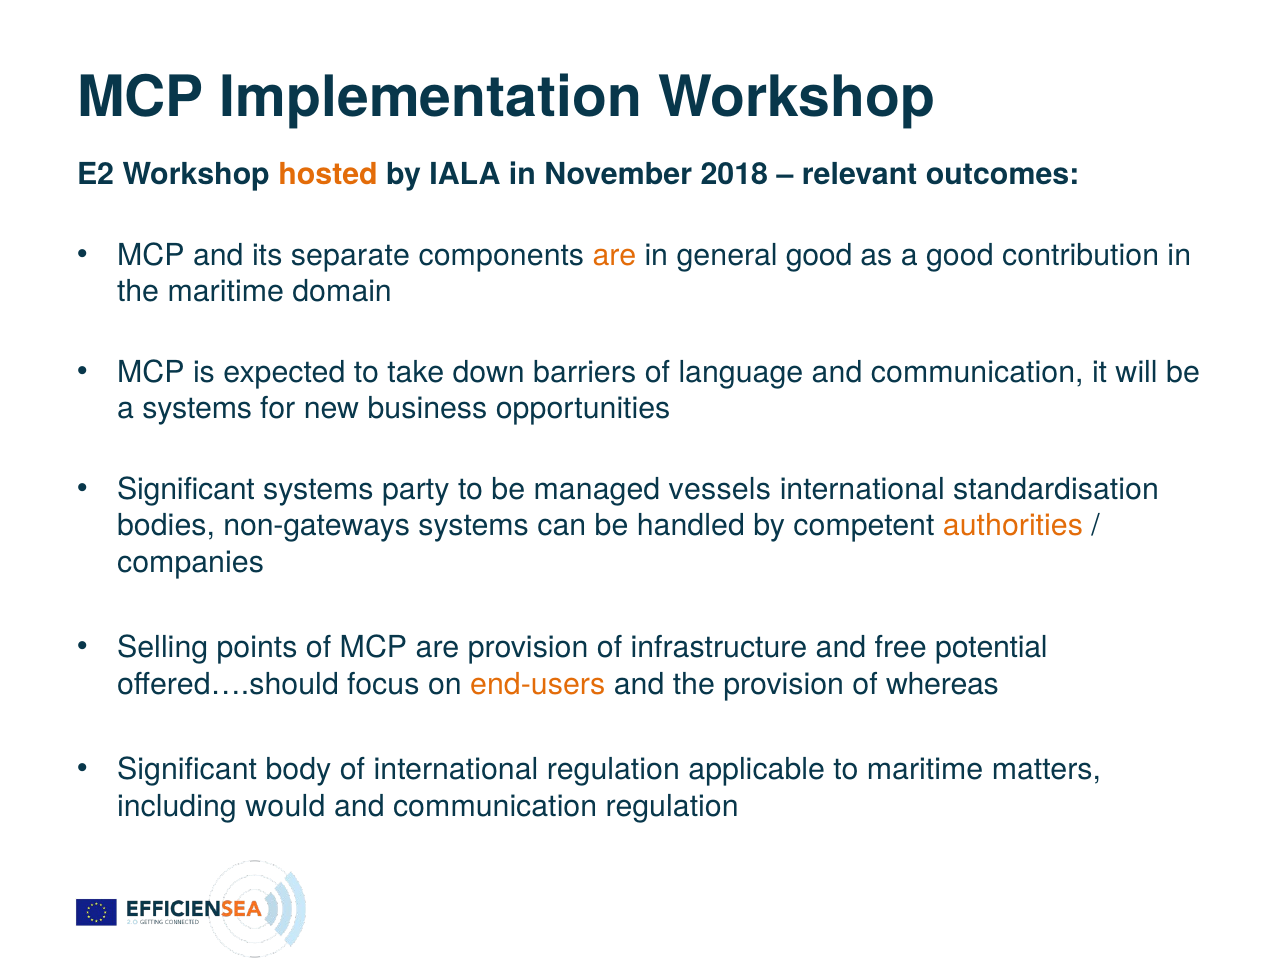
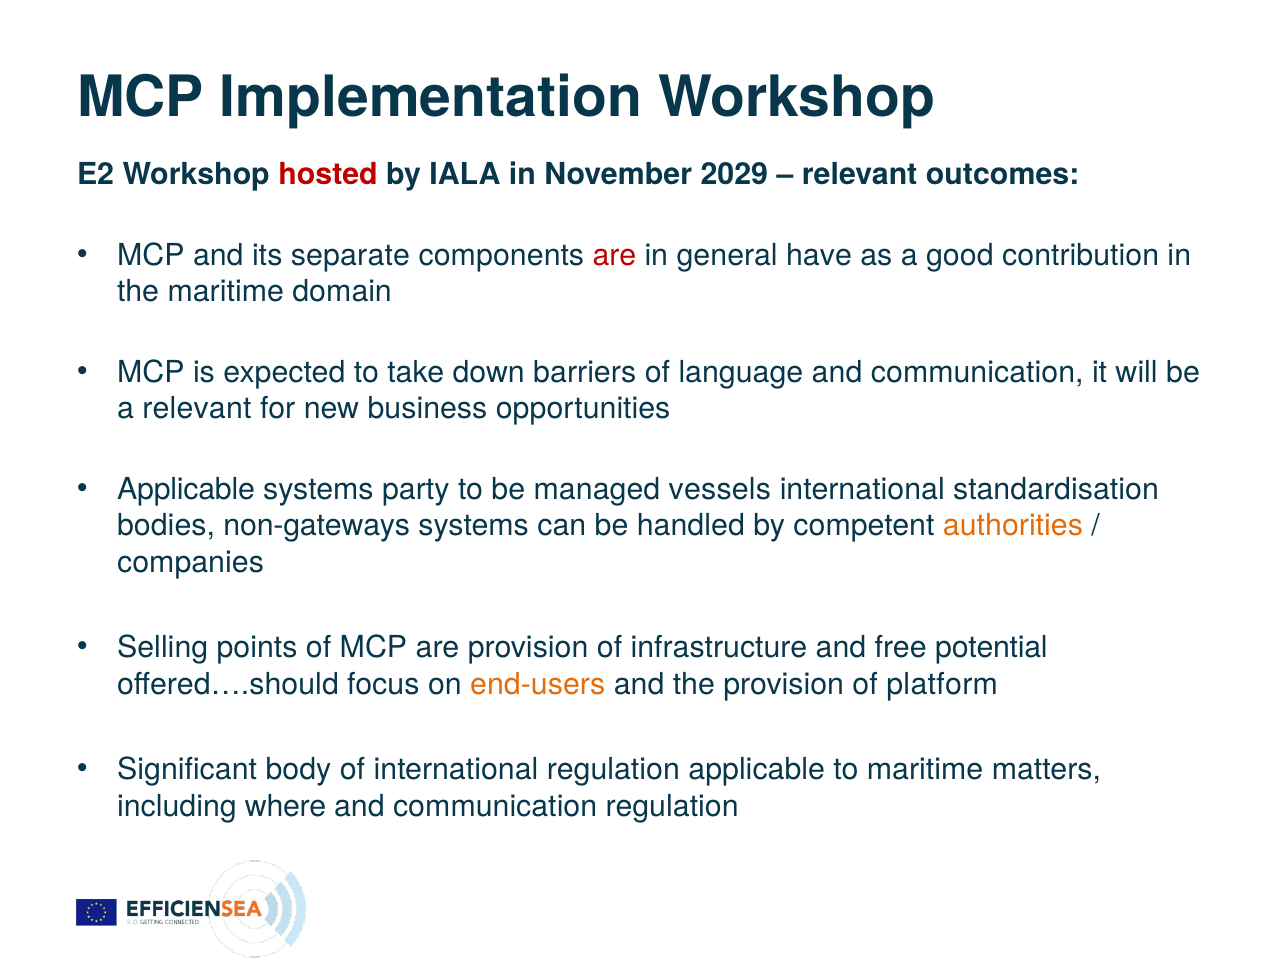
hosted colour: orange -> red (328, 175)
2018: 2018 -> 2029 (734, 175)
are colour: orange -> red (614, 255)
general good: good -> have (819, 255)
a systems: systems -> relevant (197, 409)
Significant: Significant -> Applicable (186, 489)
whereas: whereas -> platform (942, 684)
would: would -> where (286, 806)
